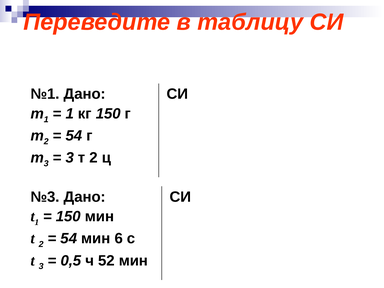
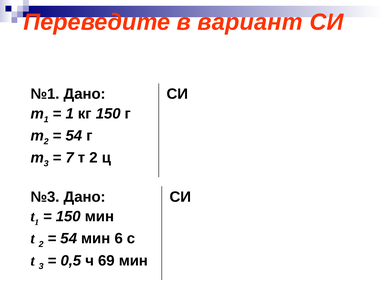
таблицу: таблицу -> вариант (250, 22)
3: 3 -> 7 (70, 158)
52: 52 -> 69 (106, 261)
